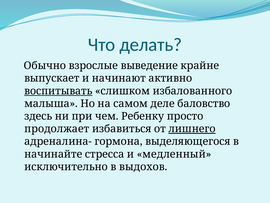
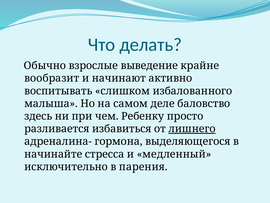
выпускает: выпускает -> вообразит (52, 78)
воспитывать underline: present -> none (58, 91)
продолжает: продолжает -> разливается (57, 129)
выдохов: выдохов -> парения (143, 166)
